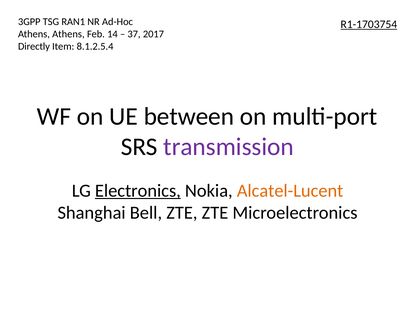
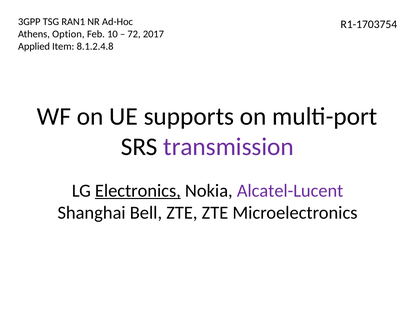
R1-1703754 underline: present -> none (369, 24)
Athens Athens: Athens -> Option (68, 34)
14: 14 -> 10 (112, 34)
37: 37 -> 72 (134, 34)
Directly: Directly -> Applied (34, 47)
8.1.2.5.4: 8.1.2.5.4 -> 8.1.2.4.8 (95, 47)
between: between -> supports (189, 117)
Alcatel-Lucent colour: orange -> purple (290, 191)
